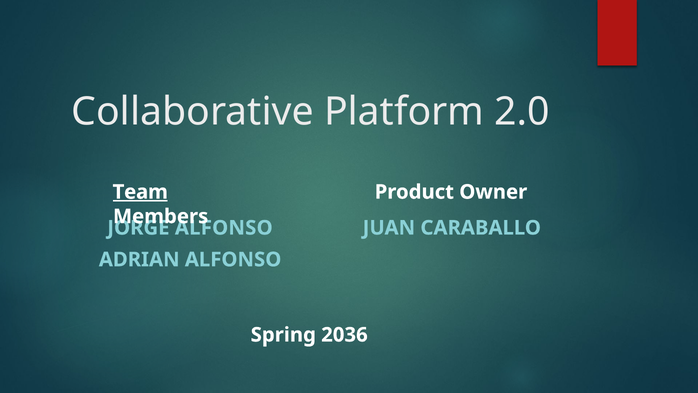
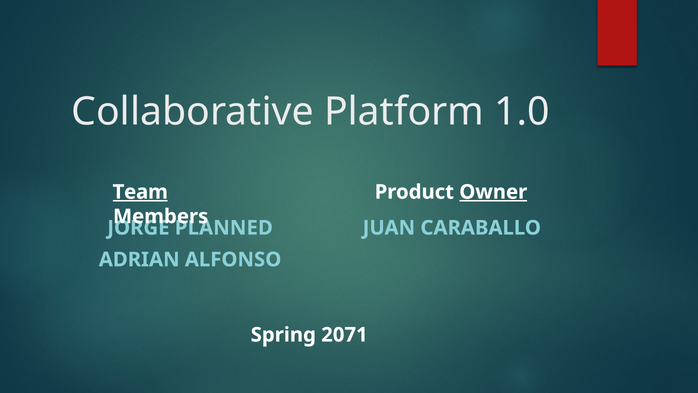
2.0: 2.0 -> 1.0 (522, 112)
Owner underline: none -> present (493, 192)
ALFONSO: ALFONSO -> PLANNED (224, 228)
2036: 2036 -> 2071 (344, 335)
